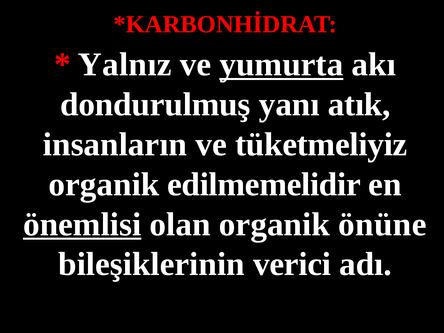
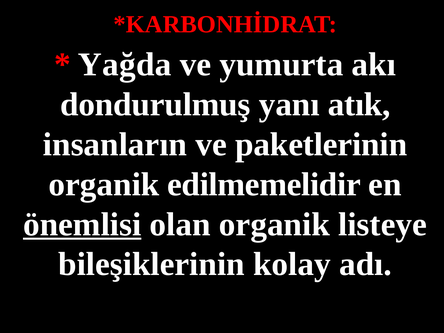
Yalnız: Yalnız -> Yağda (125, 65)
yumurta underline: present -> none (281, 65)
tüketmeliyiz: tüketmeliyiz -> paketlerinin (321, 144)
önüne: önüne -> listeye (383, 224)
verici: verici -> kolay (292, 264)
